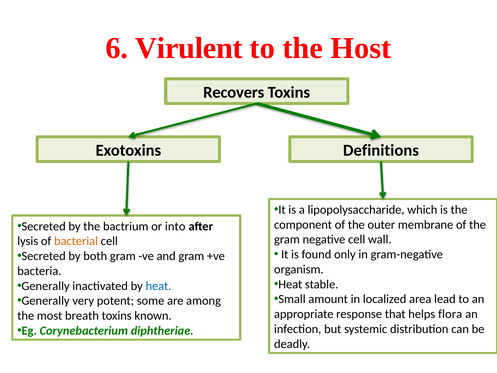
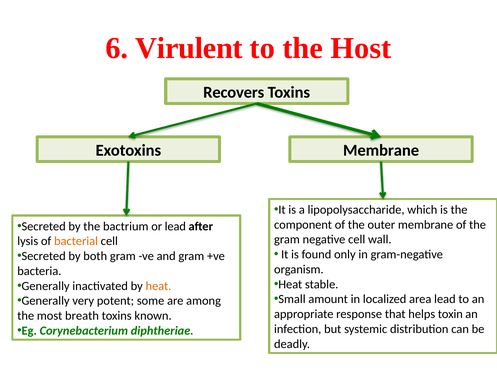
Exotoxins Definitions: Definitions -> Membrane (381, 150)
or into: into -> lead (175, 226)
heat colour: blue -> orange (159, 286)
flora: flora -> toxin (450, 314)
